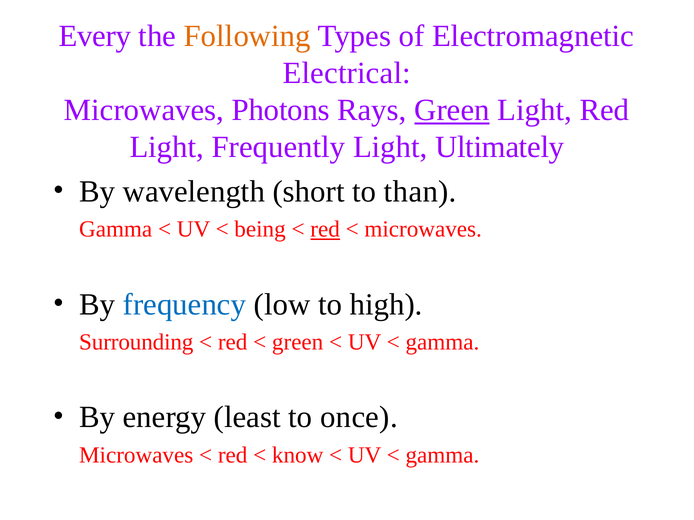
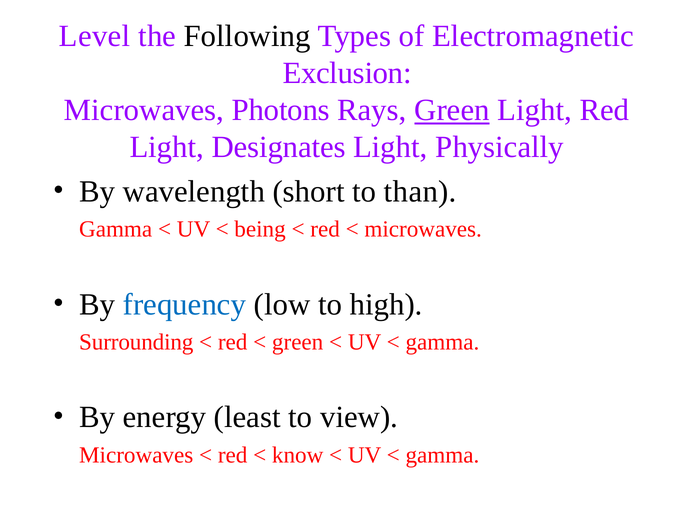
Every: Every -> Level (95, 36)
Following colour: orange -> black (247, 36)
Electrical: Electrical -> Exclusion (347, 73)
Frequently: Frequently -> Designates (279, 147)
Ultimately: Ultimately -> Physically (500, 147)
red underline: present -> none (325, 229)
once: once -> view (359, 418)
